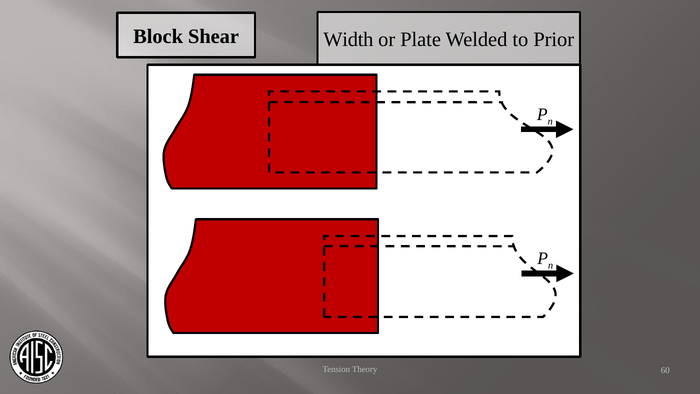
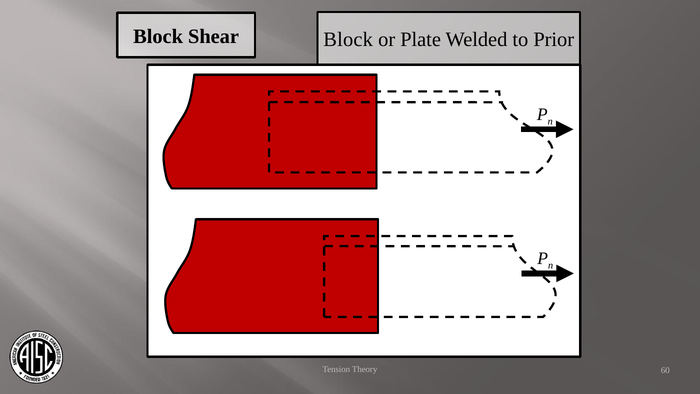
Shear Width: Width -> Block (348, 40)
